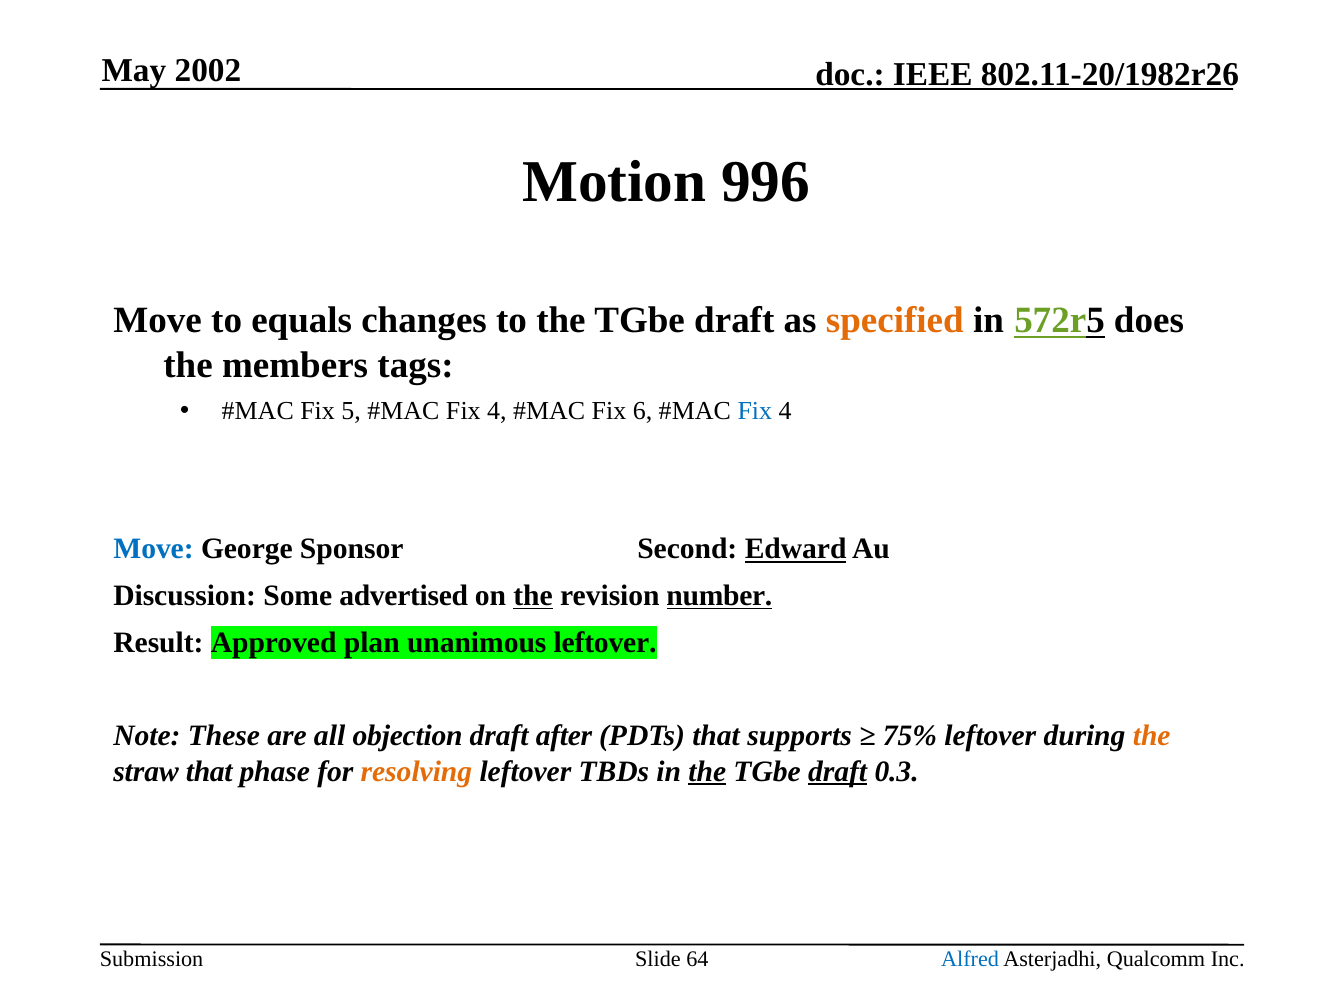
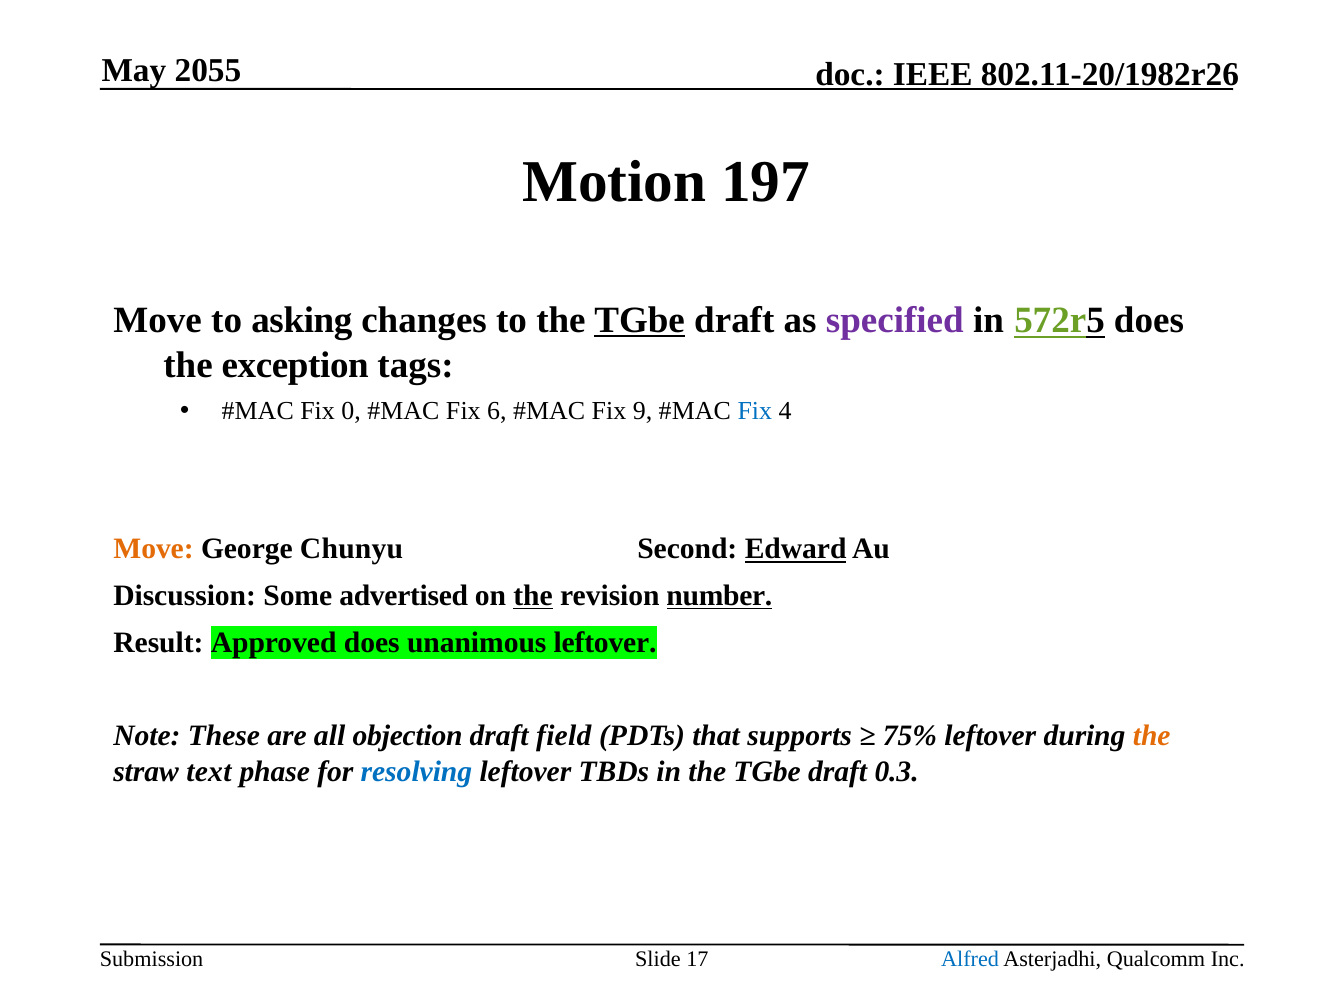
2002: 2002 -> 2055 (208, 71)
996: 996 -> 197 (766, 182)
equals: equals -> asking (302, 320)
TGbe underline: none -> present (640, 320)
specified colour: orange -> purple (895, 320)
members: members -> exception (295, 365)
5: 5 -> 0 (351, 411)
4: 4 -> 6 (497, 411)
6: 6 -> 9 (643, 411)
Move colour: blue -> orange (154, 549)
Sponsor: Sponsor -> Chunyu (352, 549)
Approved plan: plan -> does (372, 642)
after: after -> field (564, 736)
straw that: that -> text (209, 771)
resolving colour: orange -> blue (416, 771)
the underline: present -> none (707, 771)
draft underline: present -> none (838, 771)
64: 64 -> 17 (697, 959)
